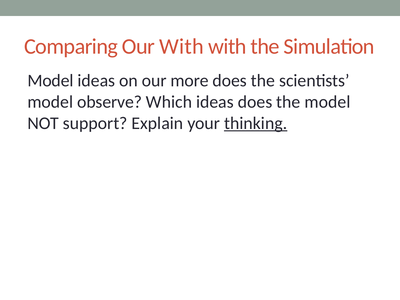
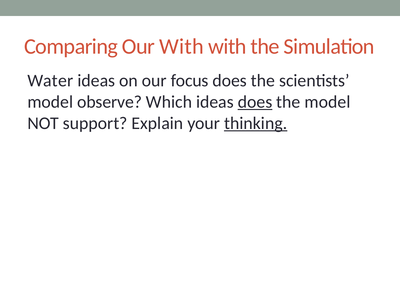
Model: Model -> Water (50, 81)
more: more -> focus (190, 81)
does underline: none -> present (255, 102)
